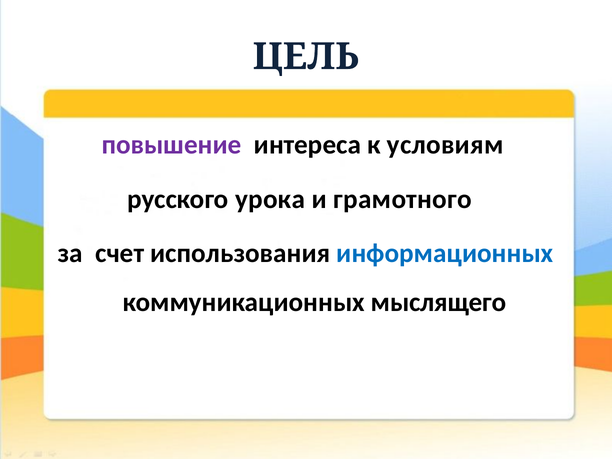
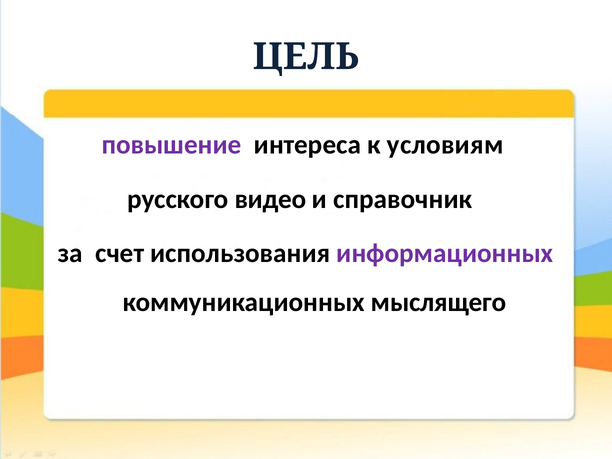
урока: урока -> видео (270, 199)
грамотного: грамотного -> справочник (403, 199)
информационных colour: blue -> purple (445, 254)
